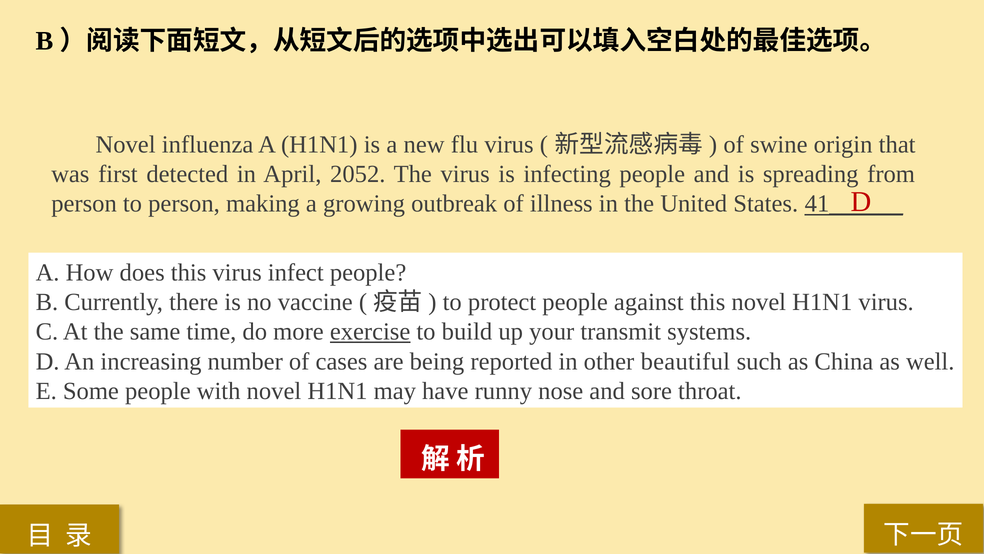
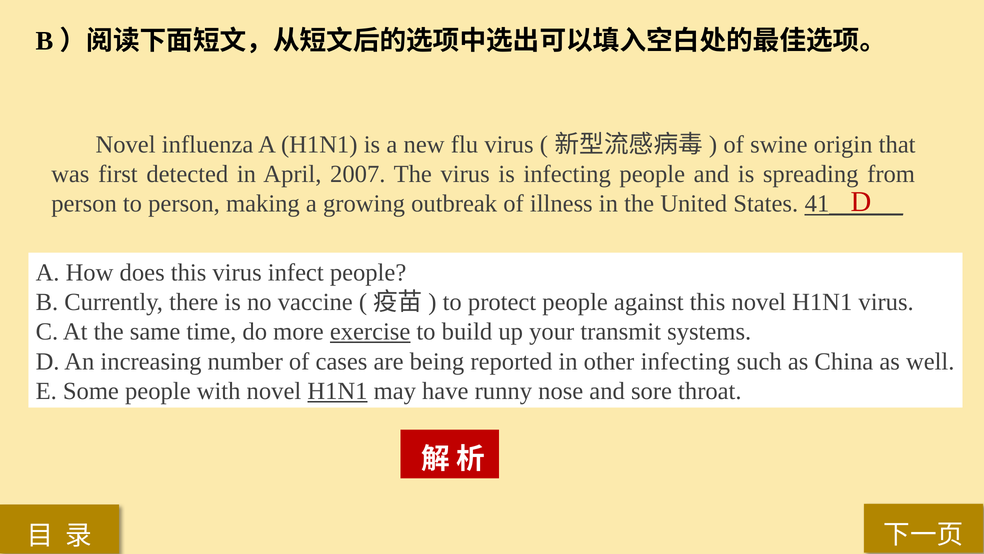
2052: 2052 -> 2007 (358, 174)
other beautiful: beautiful -> infecting (685, 361)
H1N1 underline: none -> present (337, 391)
